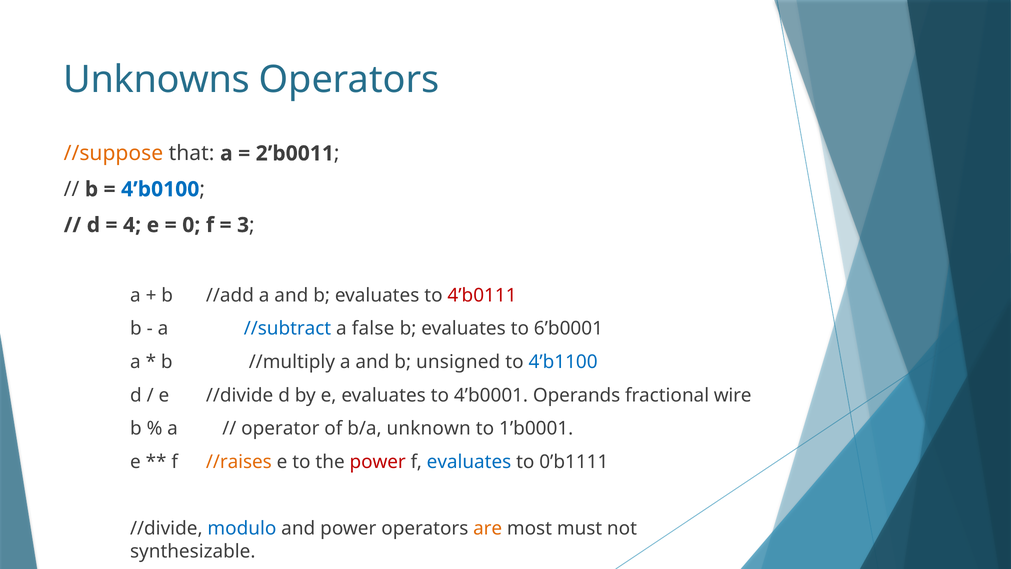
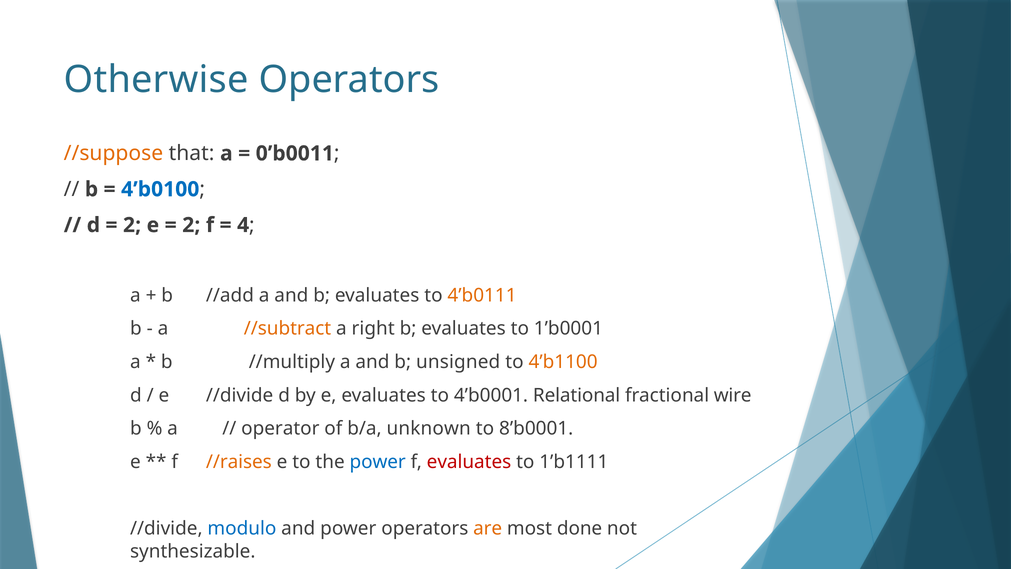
Unknowns: Unknowns -> Otherwise (156, 80)
2’b0011: 2’b0011 -> 0’b0011 (295, 153)
4: 4 -> 2 (132, 225)
0: 0 -> 2 (191, 225)
3: 3 -> 4 (243, 225)
4’b0111 colour: red -> orange (482, 295)
//subtract colour: blue -> orange (288, 329)
false: false -> right (373, 329)
6’b0001: 6’b0001 -> 1’b0001 (568, 329)
4’b1100 colour: blue -> orange (563, 362)
Operands: Operands -> Relational (577, 395)
1’b0001: 1’b0001 -> 8’b0001 (536, 428)
power colour: red -> blue (378, 462)
evaluates colour: blue -> red (469, 462)
0’b1111: 0’b1111 -> 1’b1111 (574, 462)
must: must -> done (580, 528)
